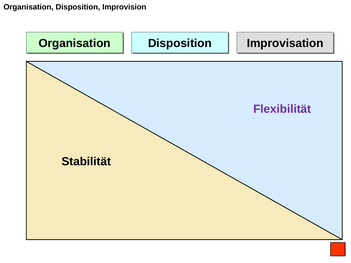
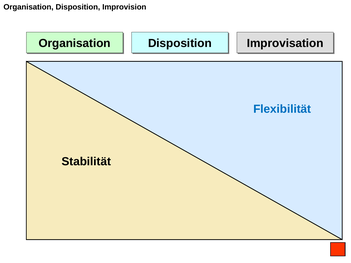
Flexibilität colour: purple -> blue (282, 109)
